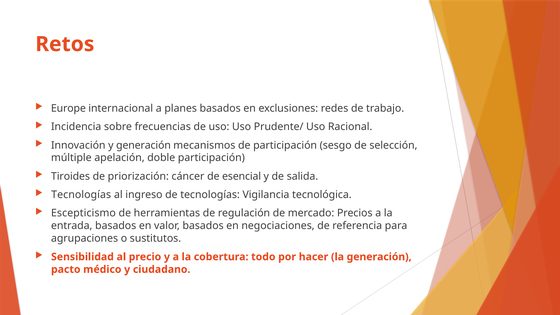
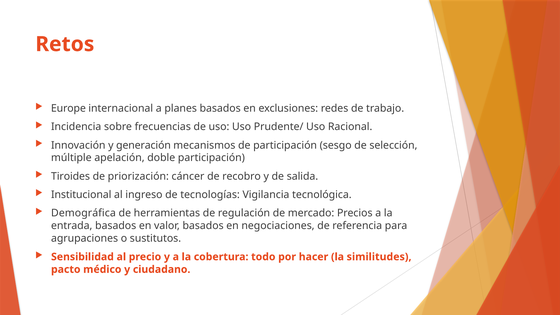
esencial: esencial -> recobro (242, 176)
Tecnologías: Tecnologías -> Institucional (81, 195)
Escepticismo: Escepticismo -> Demográfica (83, 213)
la generación: generación -> similitudes (379, 257)
